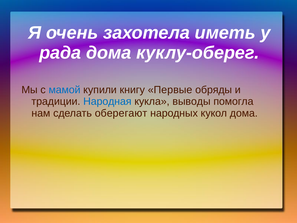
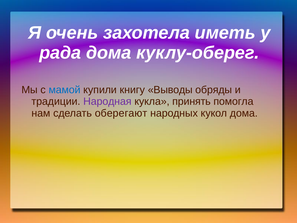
Первые: Первые -> Выводы (170, 90)
Народная colour: blue -> purple (107, 101)
выводы: выводы -> принять (192, 101)
